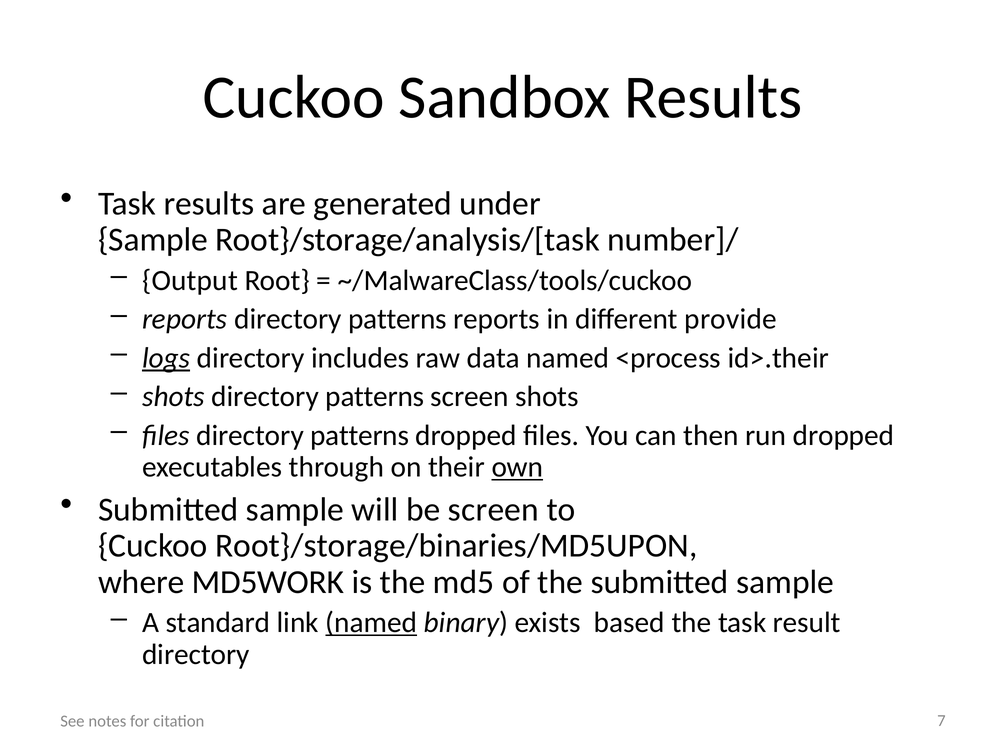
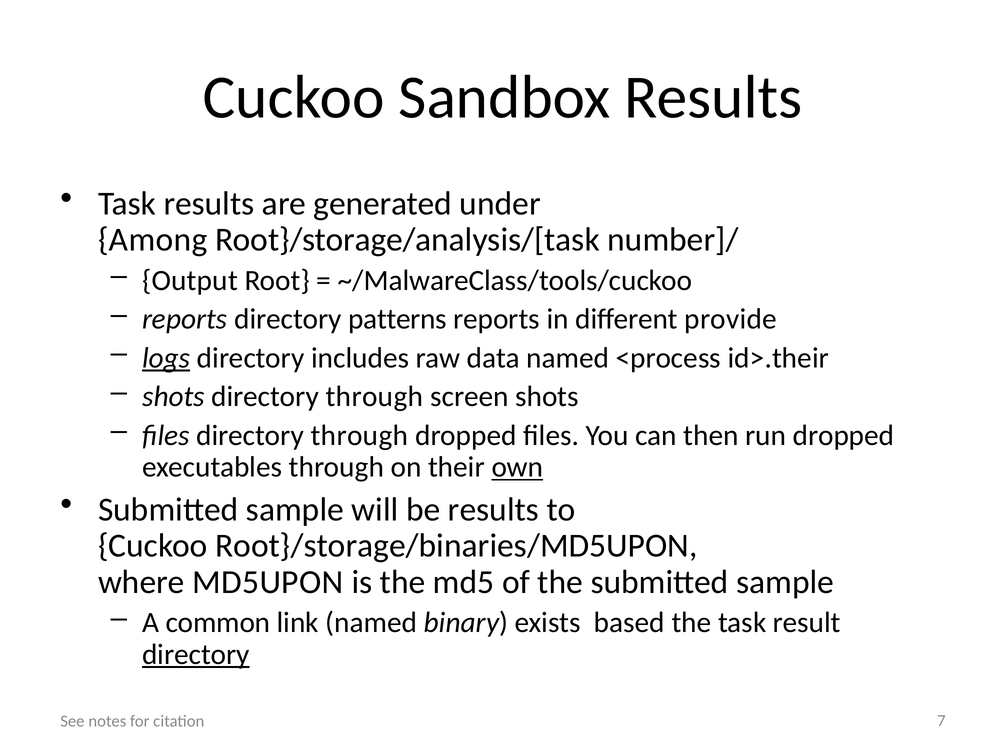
Sample: Sample -> Among (153, 240)
shots directory patterns: patterns -> through (375, 396)
files directory patterns: patterns -> through (359, 435)
be screen: screen -> results (494, 509)
MD5WORK: MD5WORK -> MD5UPON (268, 582)
standard: standard -> common (218, 622)
named underline: present -> none (371, 622)
directory underline: none -> present (196, 654)
